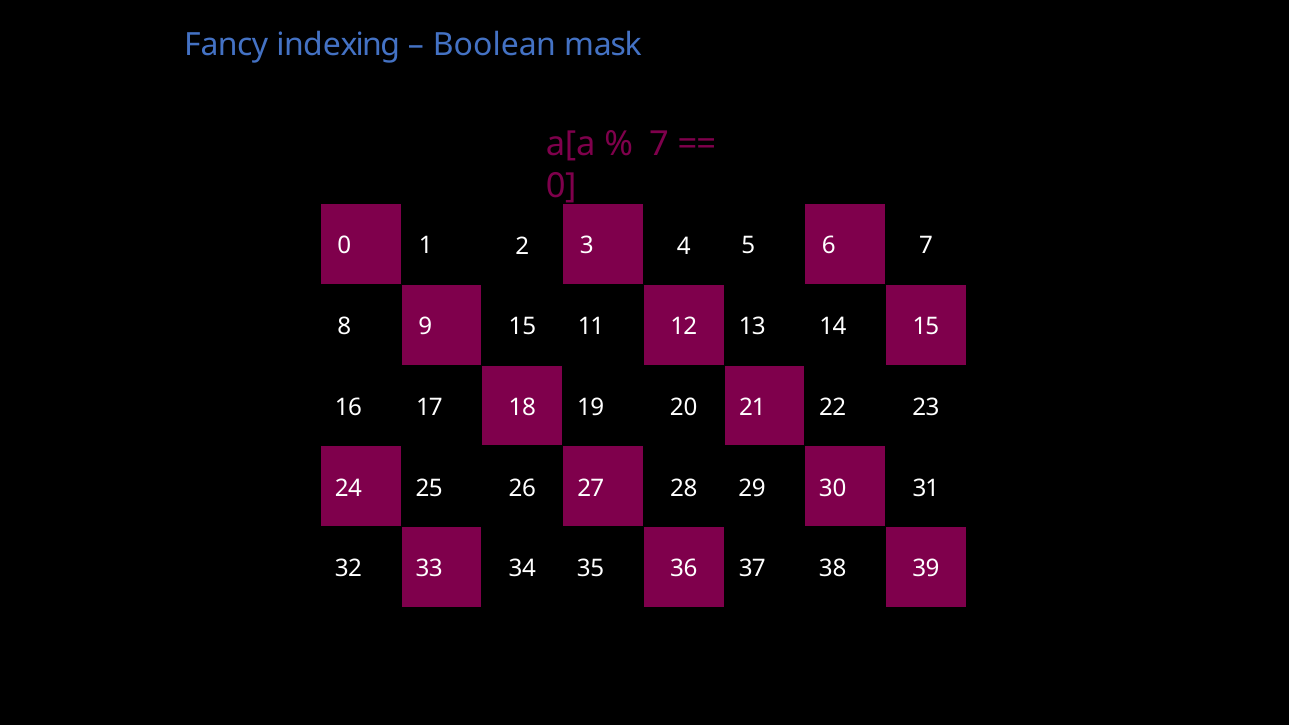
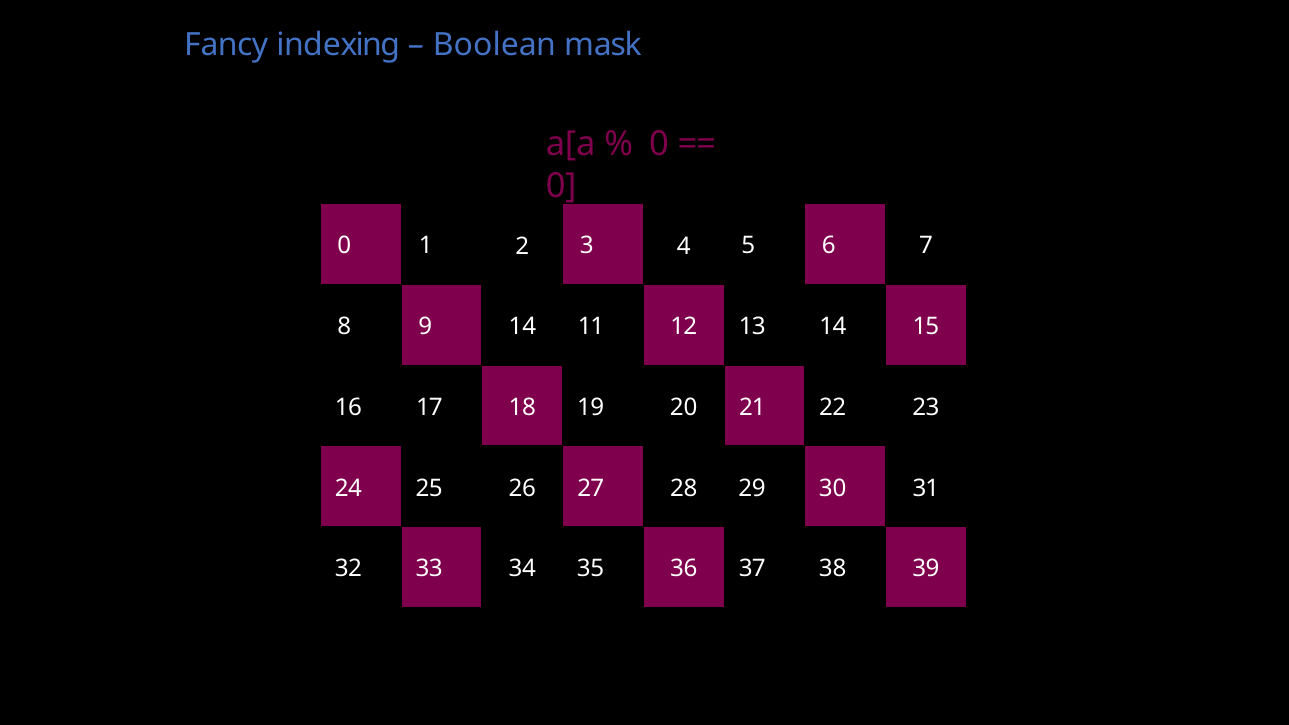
7: 7 -> 0 (659, 145)
9 15: 15 -> 14 (522, 327)
